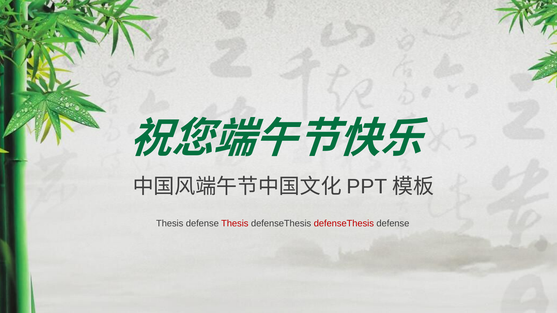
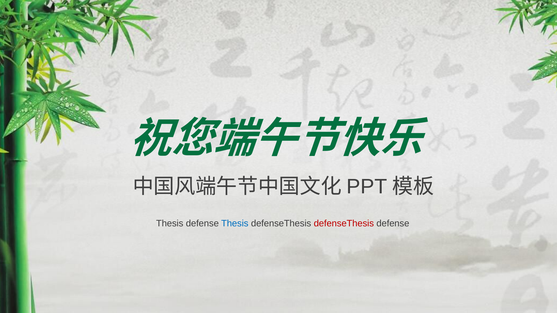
Thesis colour: red -> blue (235, 224)
